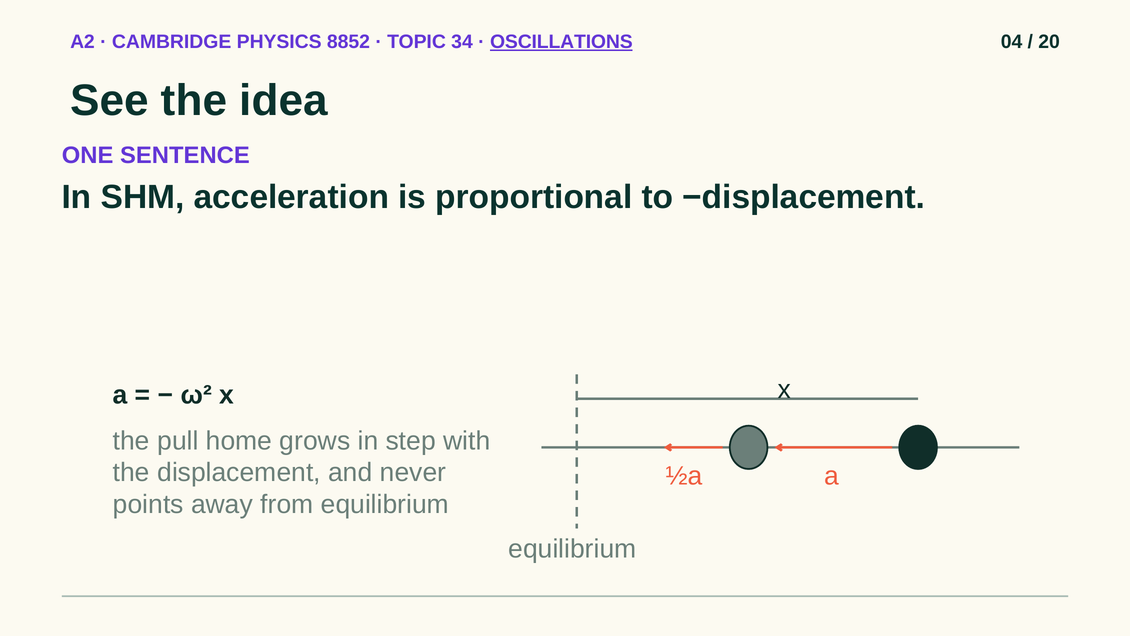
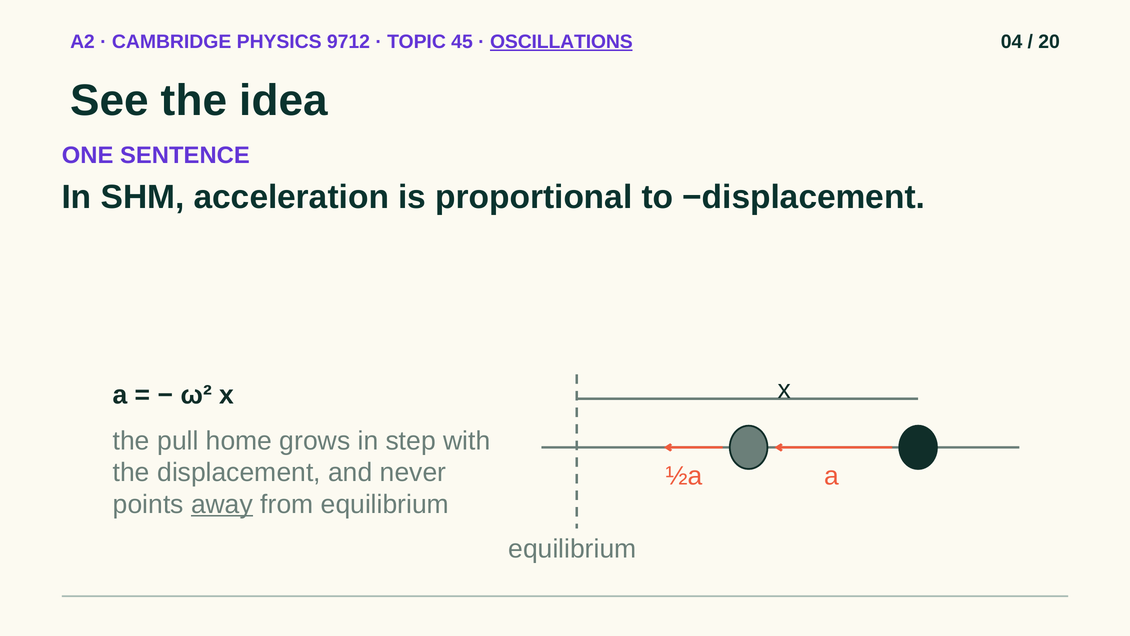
8852: 8852 -> 9712 (349, 42)
34: 34 -> 45 (462, 42)
away underline: none -> present (222, 504)
